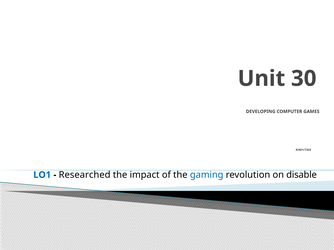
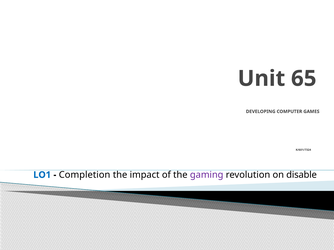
30: 30 -> 65 (304, 79)
Researched: Researched -> Completion (85, 175)
gaming colour: blue -> purple (207, 175)
